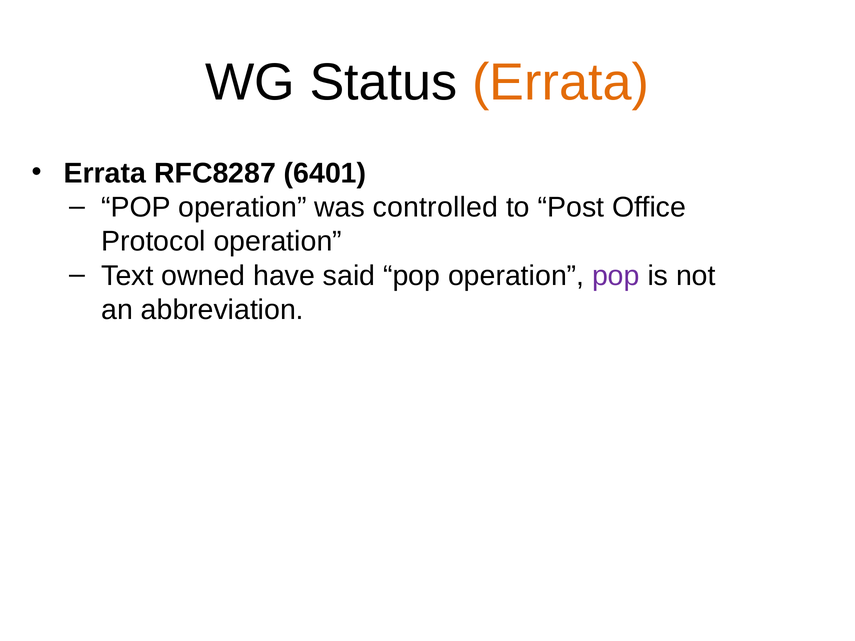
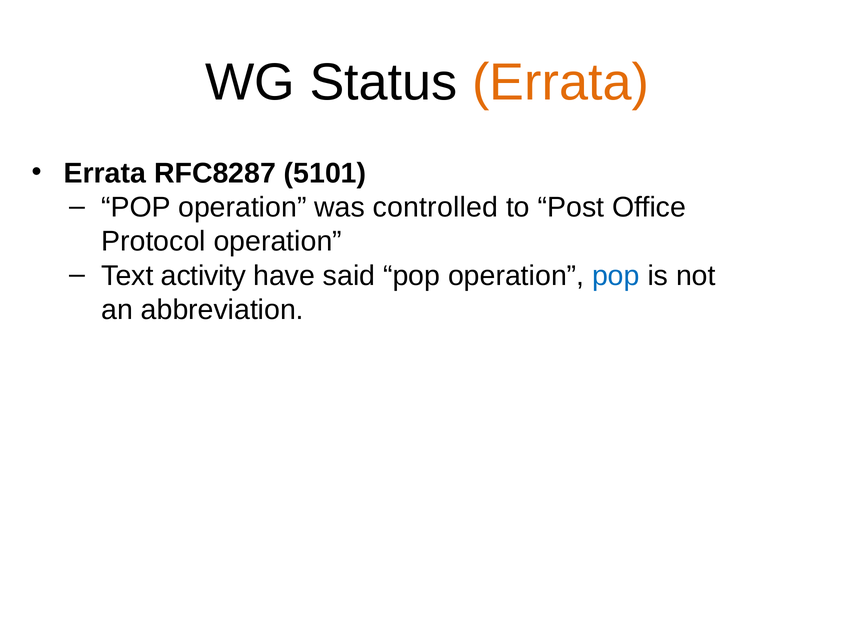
6401: 6401 -> 5101 (325, 173)
owned: owned -> activity (203, 276)
pop colour: purple -> blue (616, 276)
